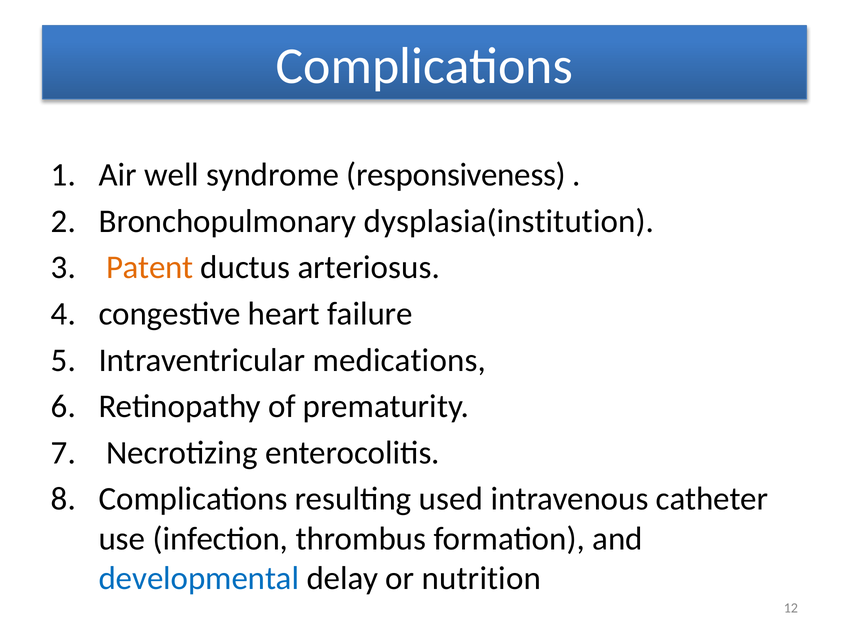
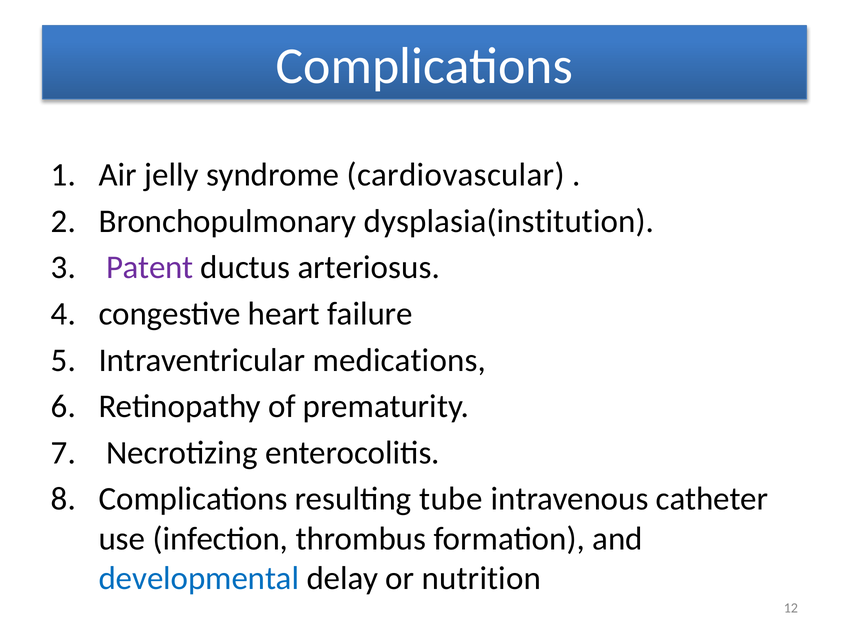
well: well -> jelly (172, 175)
responsiveness: responsiveness -> cardiovascular (456, 175)
Patent colour: orange -> purple (150, 267)
used: used -> tube (451, 499)
